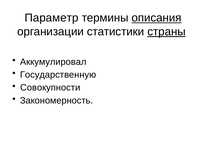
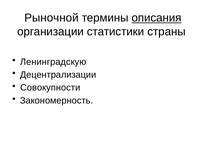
Параметр: Параметр -> Рыночной (52, 18)
страны underline: present -> none (166, 32)
Аккумулировал: Аккумулировал -> Ленинградскую (53, 62)
Государственную: Государственную -> Децентрализации (58, 75)
